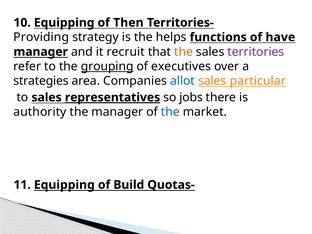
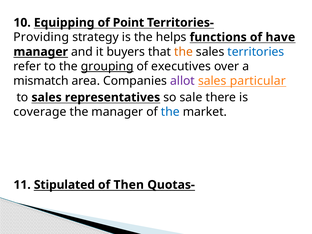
Then: Then -> Point (128, 23)
recruit: recruit -> buyers (126, 52)
territories colour: purple -> blue (256, 52)
strategies: strategies -> mismatch (41, 81)
allot colour: blue -> purple (182, 81)
representatives underline: present -> none (112, 97)
jobs: jobs -> sale (191, 97)
authority: authority -> coverage (40, 112)
11 Equipping: Equipping -> Stipulated (64, 185)
Build: Build -> Then (129, 185)
